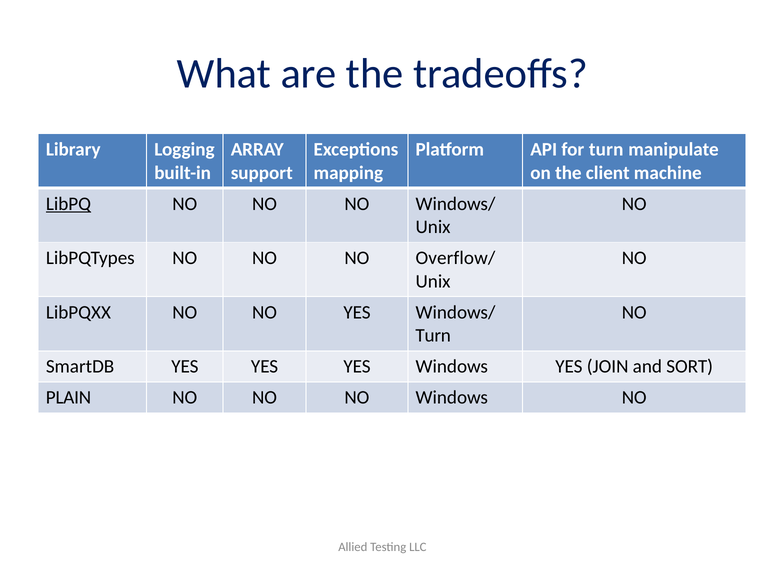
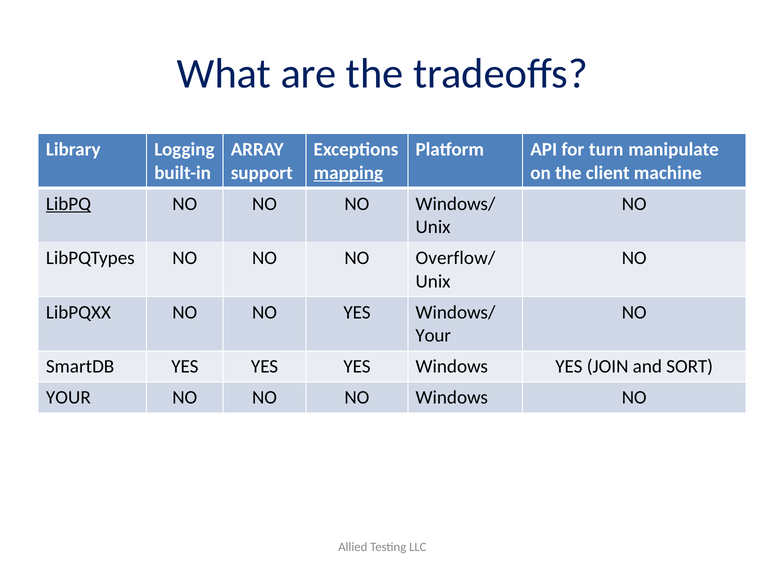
mapping underline: none -> present (348, 173)
Turn: Turn -> Your (433, 336)
PLAIN: PLAIN -> YOUR (68, 398)
